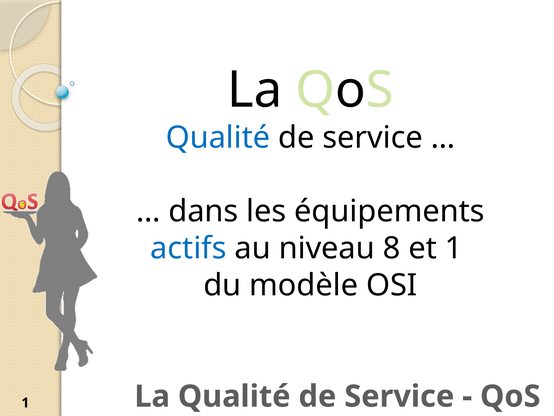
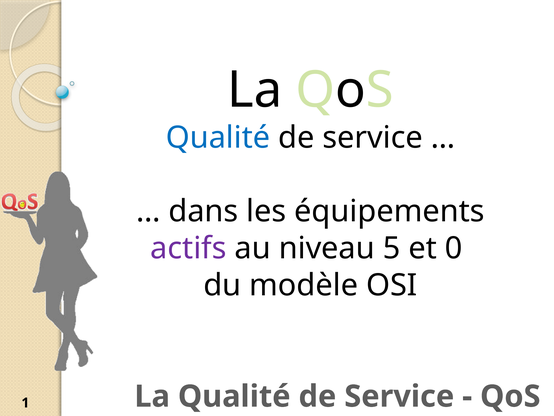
actifs colour: blue -> purple (188, 248)
8: 8 -> 5 (392, 248)
et 1: 1 -> 0 (454, 248)
